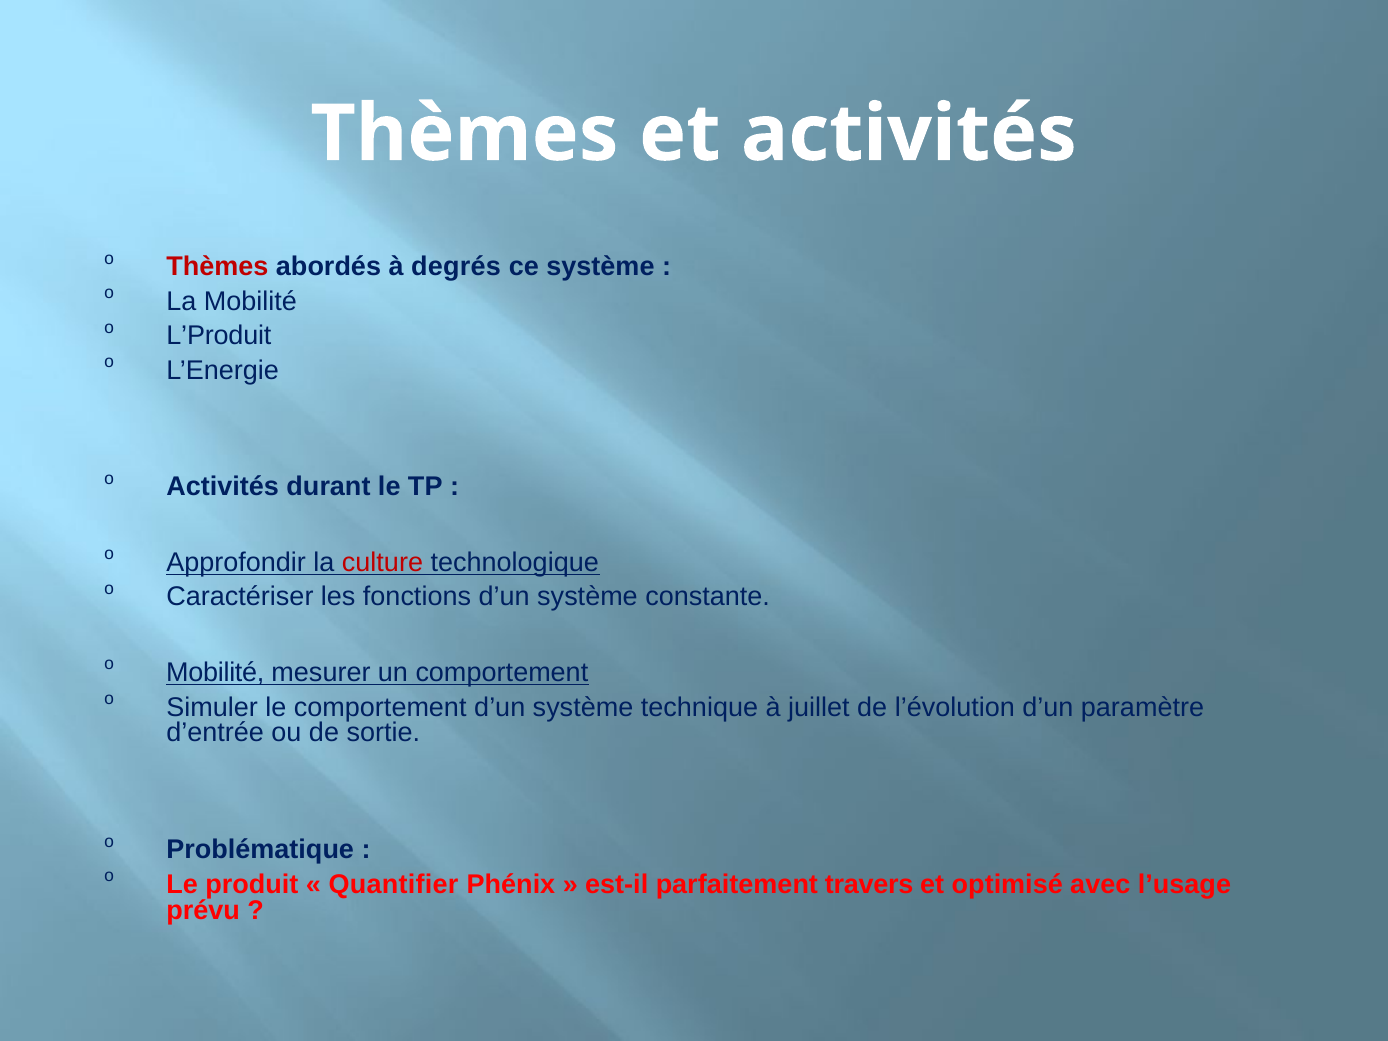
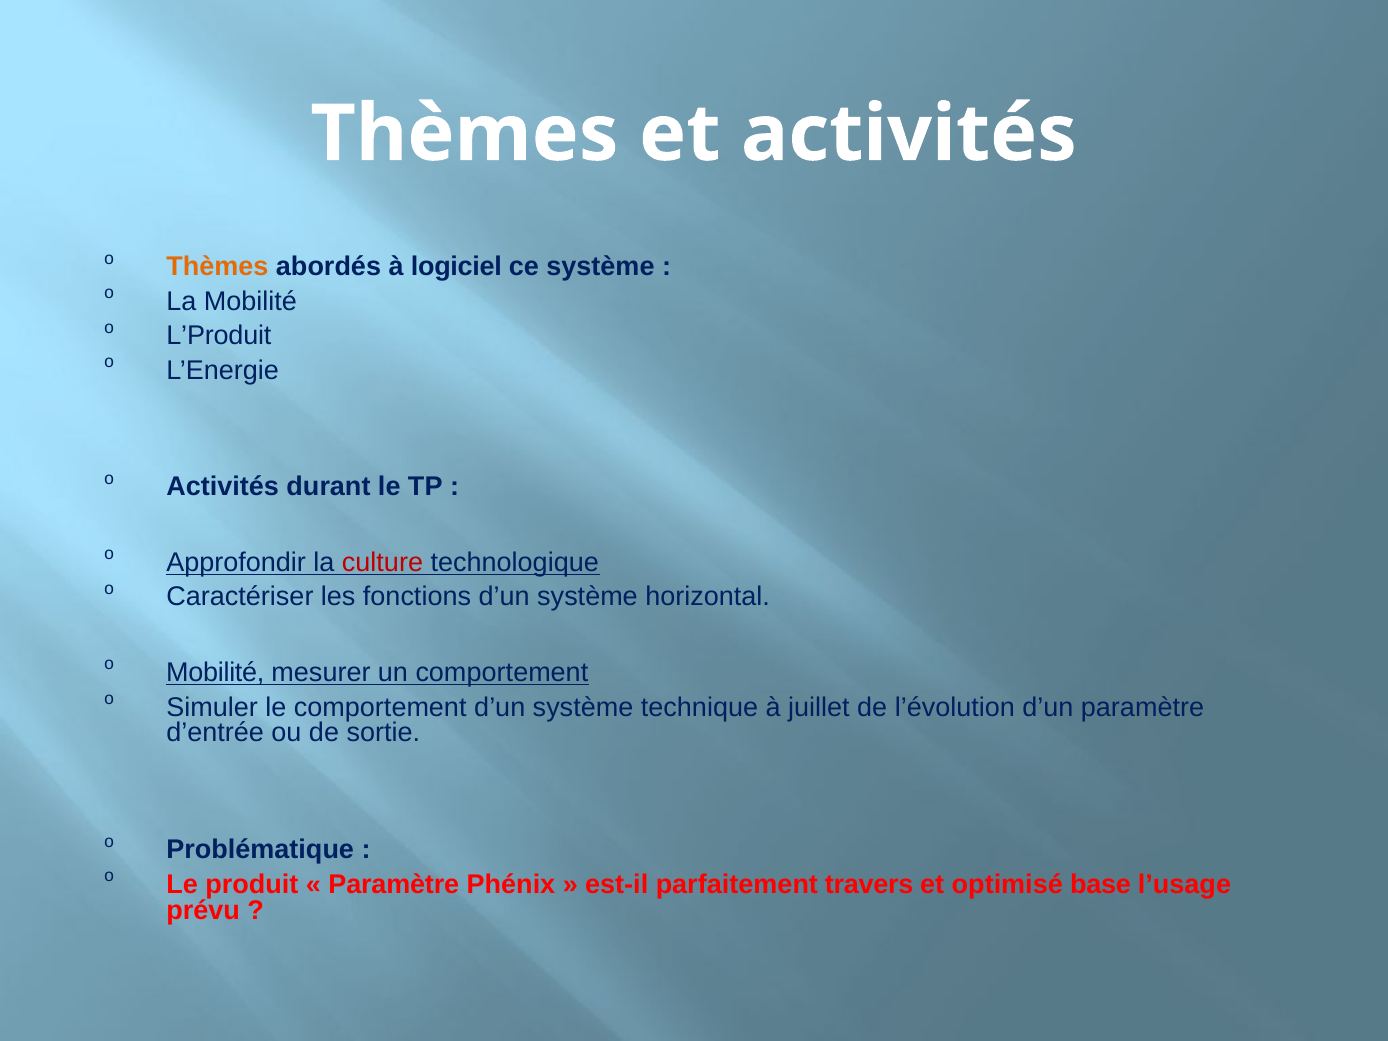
Thèmes colour: red -> orange (217, 267)
degrés: degrés -> logiciel (456, 267)
constante: constante -> horizontal (708, 597)
Quantifier: Quantifier -> Paramètre (394, 884)
avec: avec -> base (1100, 884)
